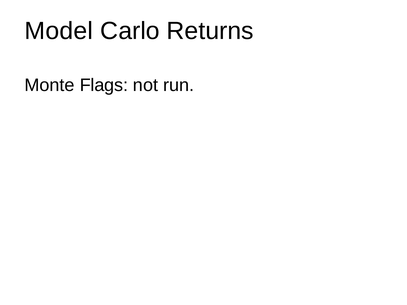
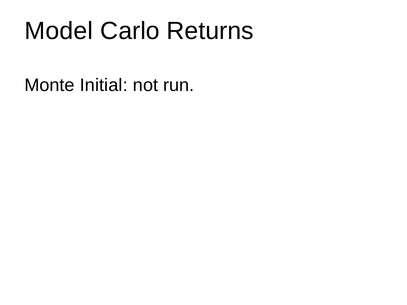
Flags: Flags -> Initial (104, 85)
